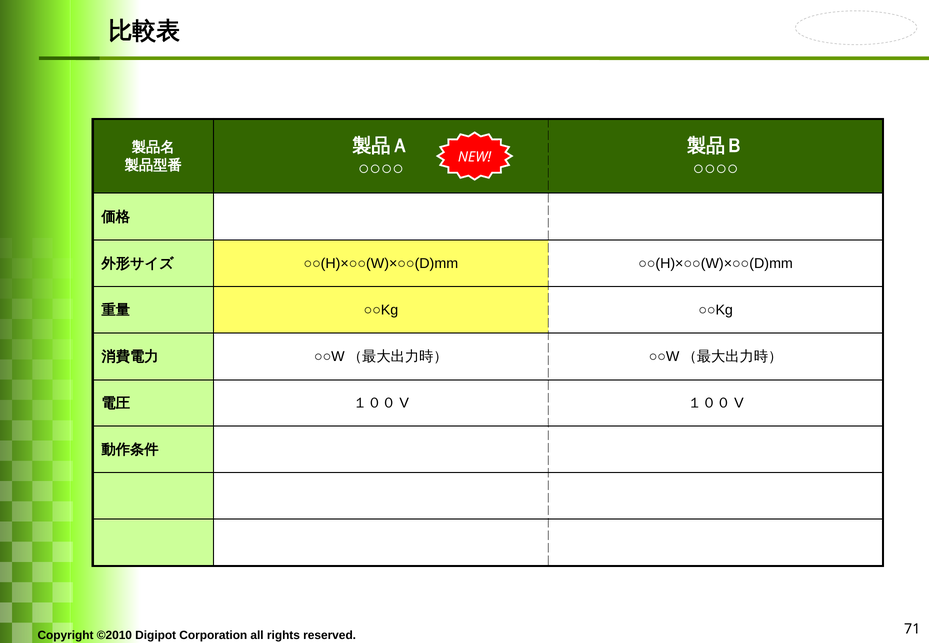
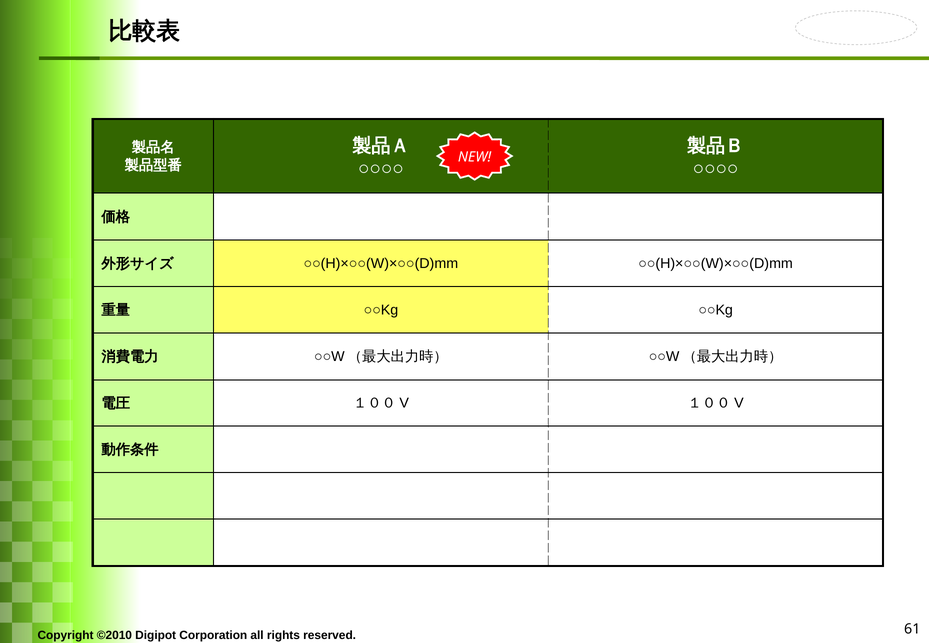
71: 71 -> 61 (912, 629)
